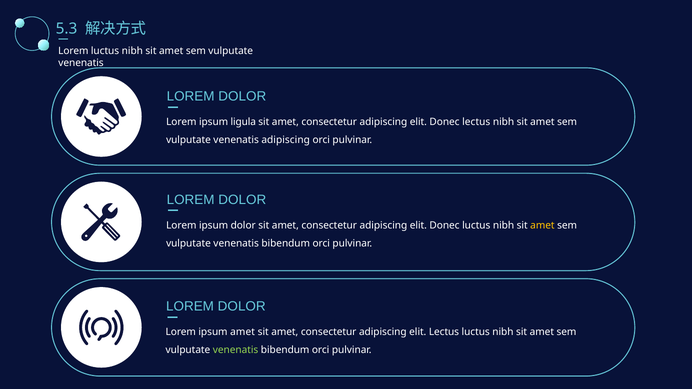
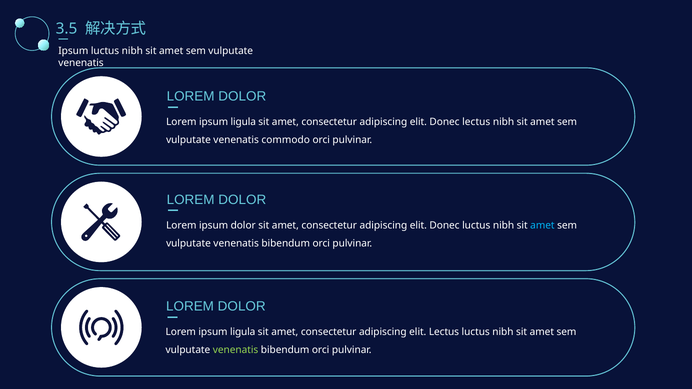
5.3: 5.3 -> 3.5 (67, 29)
Lorem: Lorem -> Ipsum (73, 51)
venenatis adipiscing: adipiscing -> commodo (286, 140)
amet colour: yellow -> light blue (542, 225)
amet: amet -> ligula (243, 332)
